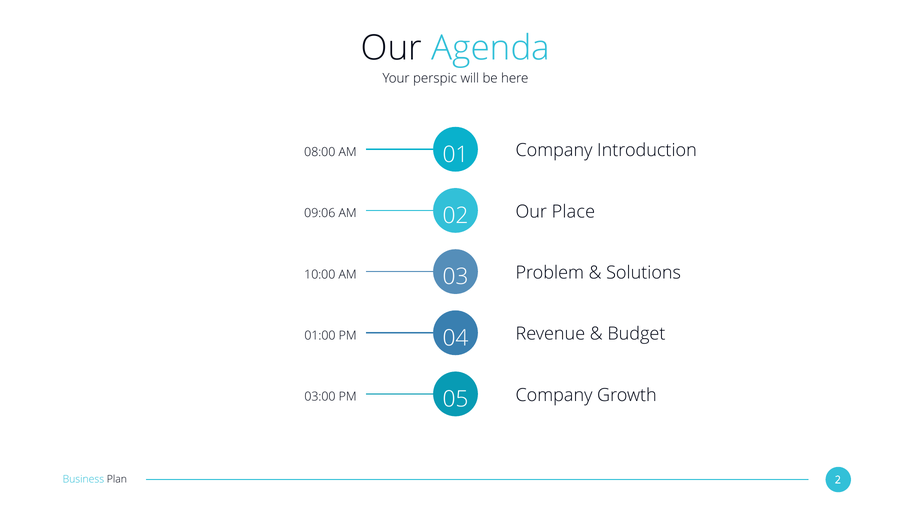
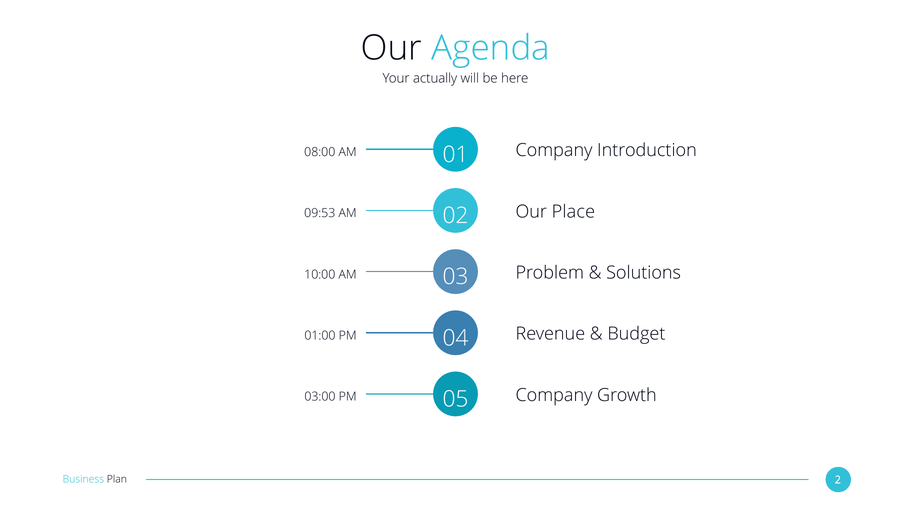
perspic: perspic -> actually (435, 78)
09:06: 09:06 -> 09:53 (320, 213)
